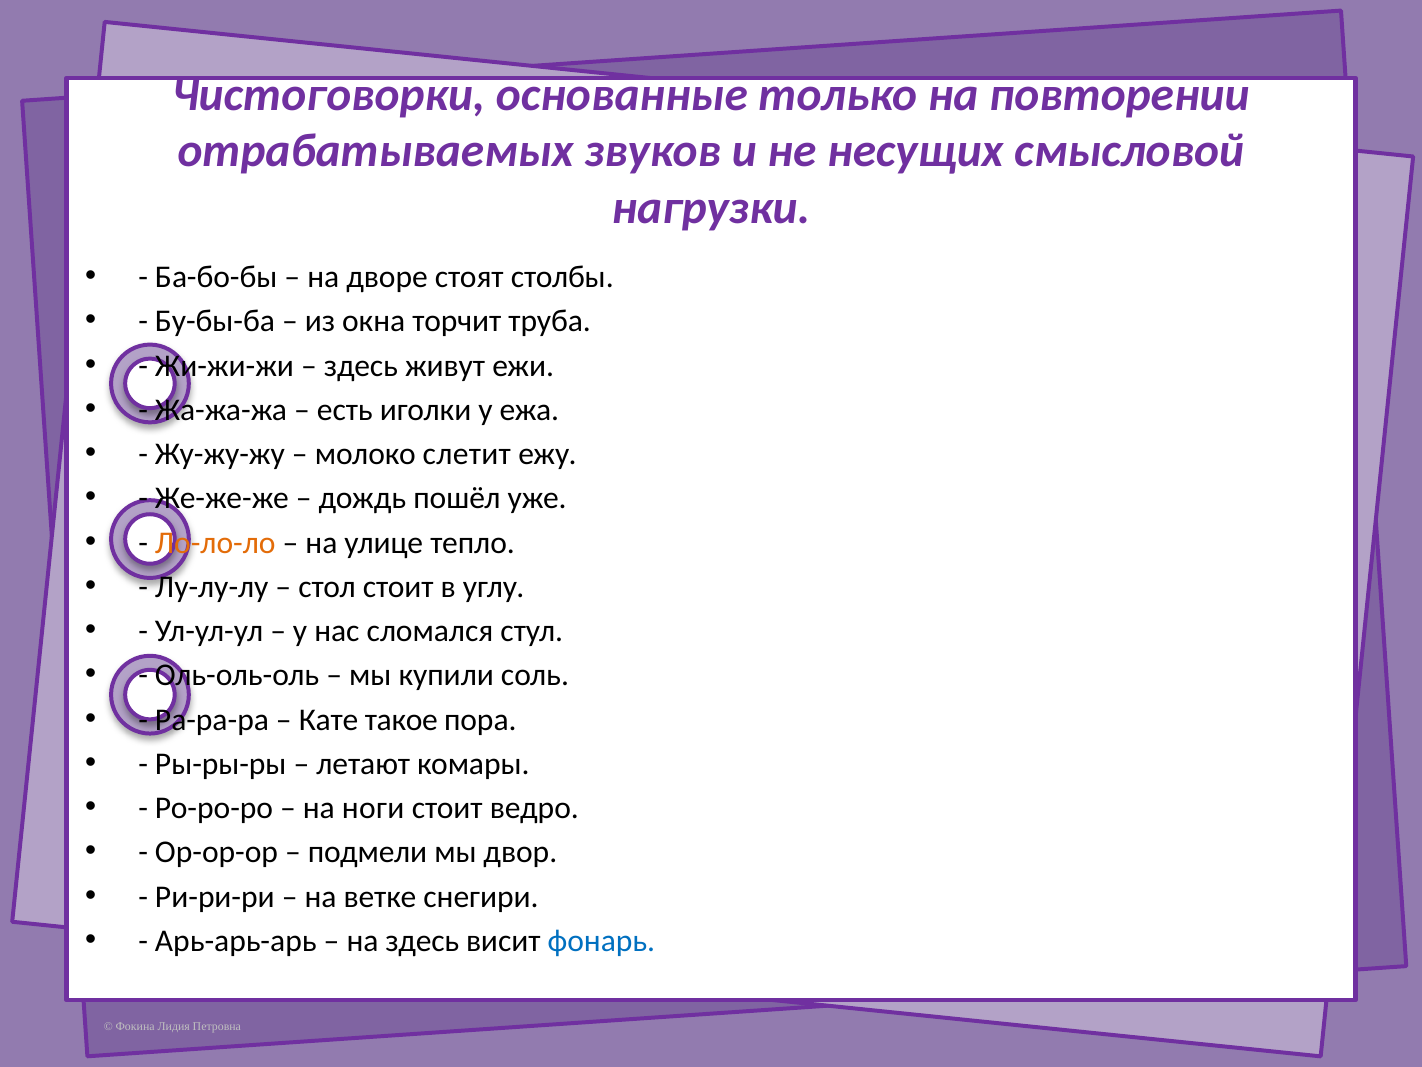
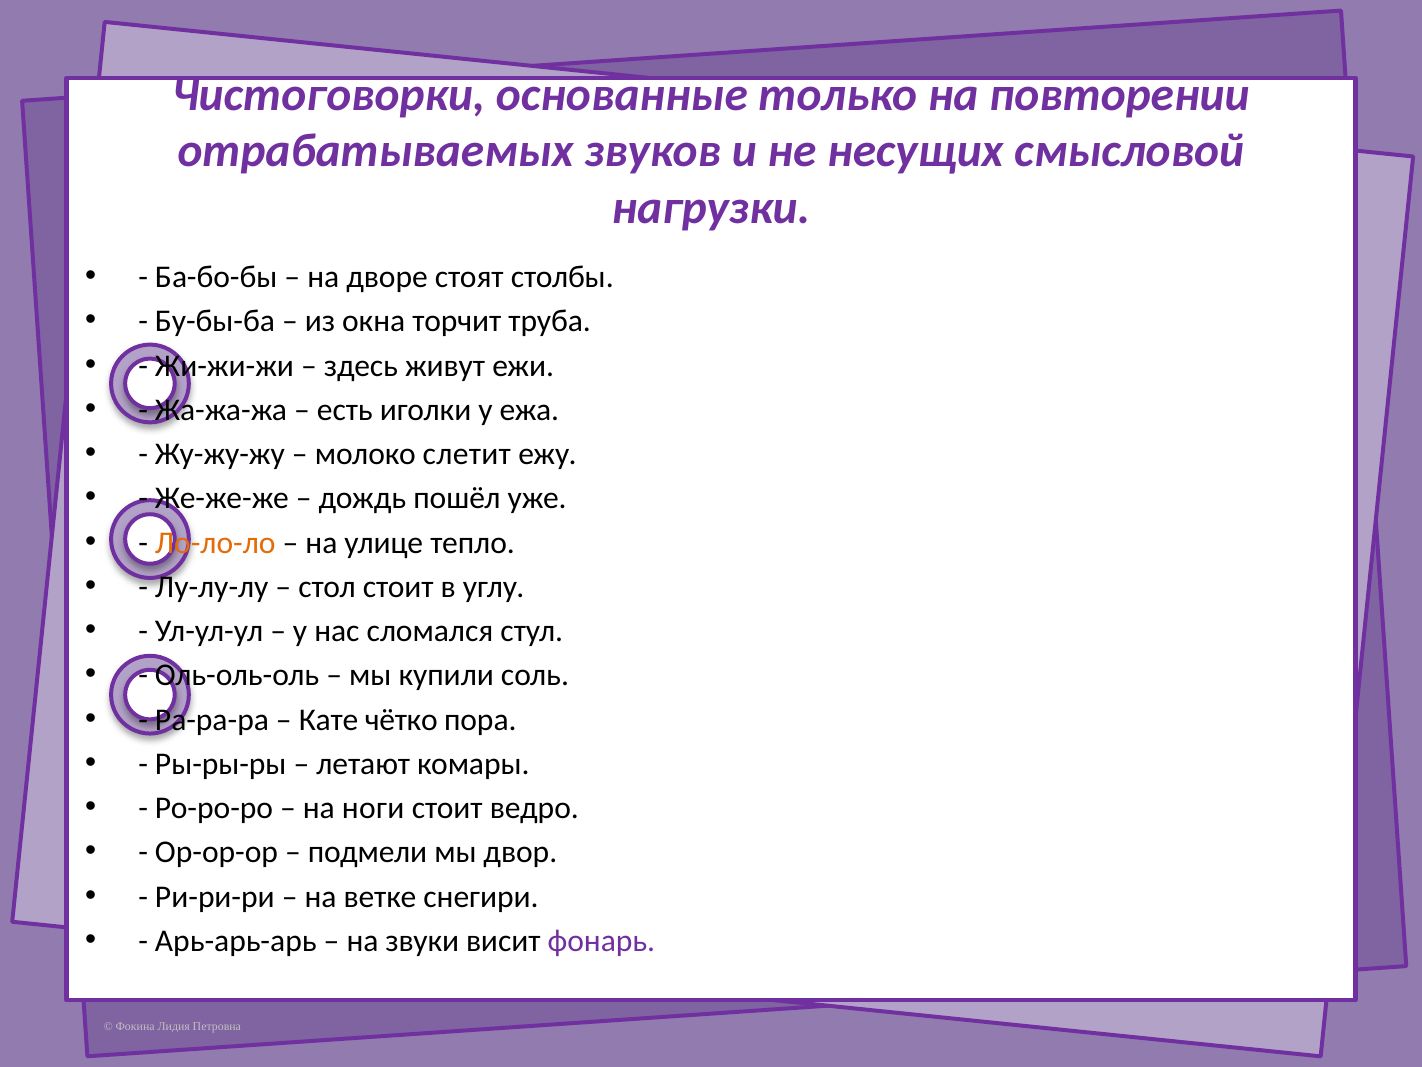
такое: такое -> чётко (401, 719)
на здесь: здесь -> звуки (422, 940)
фонарь colour: blue -> purple (601, 940)
